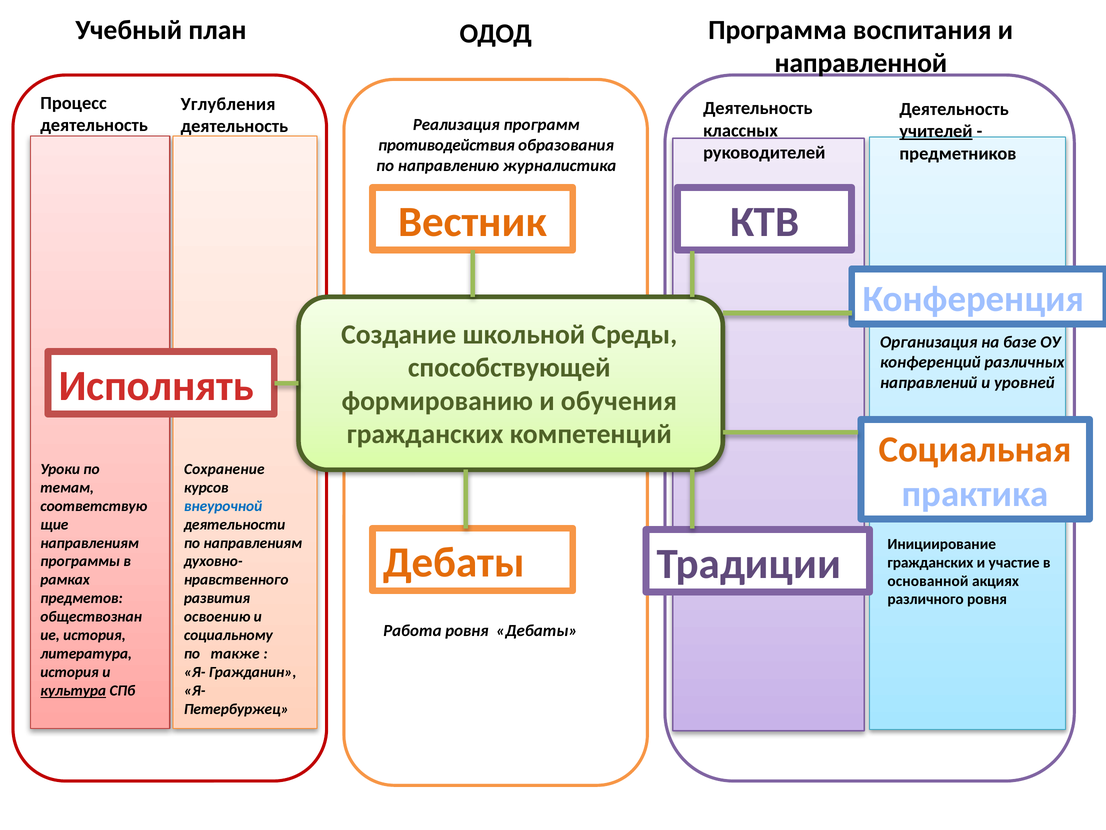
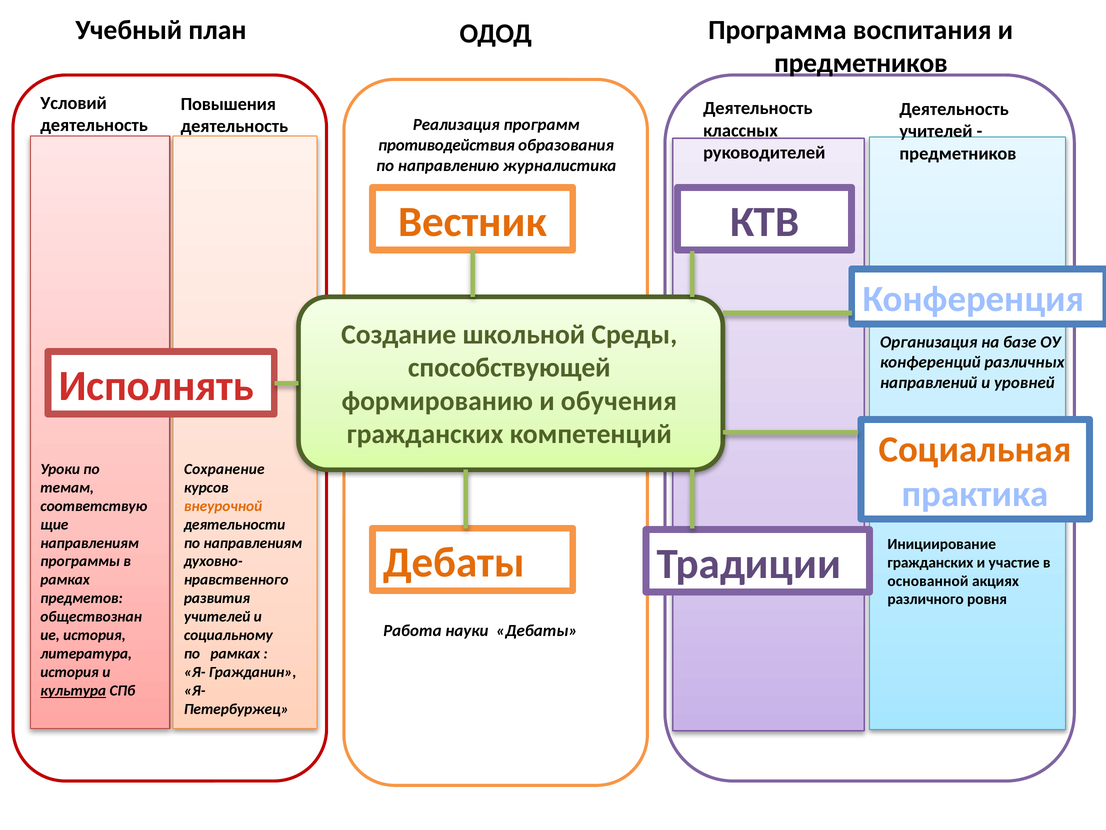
направленной: направленной -> предметников (861, 63)
Процесс: Процесс -> Условий (74, 103)
Углубления: Углубления -> Повышения (228, 104)
учителей underline: present -> none (936, 131)
внеурочной colour: blue -> orange (223, 506)
освоению: освоению -> учителей (217, 616)
Работа ровня: ровня -> науки (467, 630)
по также: также -> рамках (235, 653)
